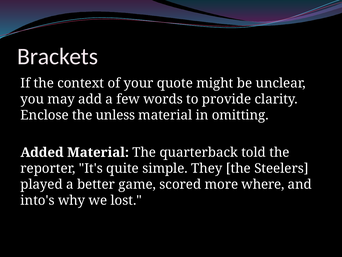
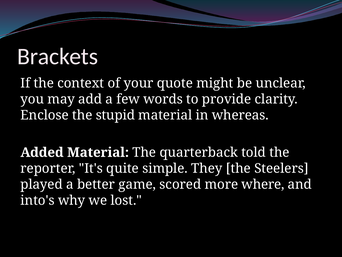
unless: unless -> stupid (115, 115)
omitting: omitting -> whereas (240, 115)
